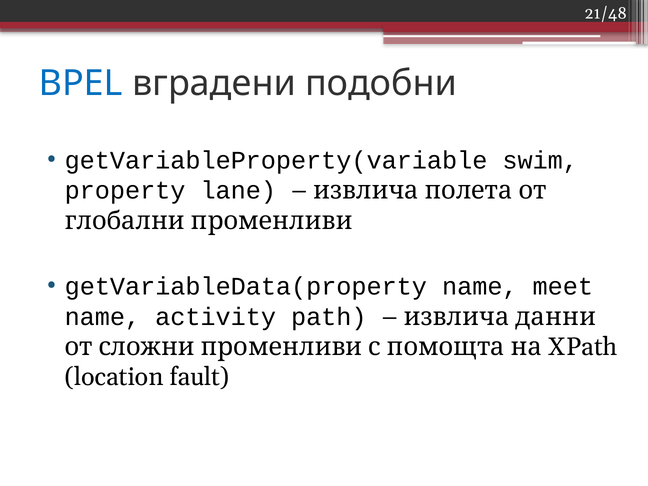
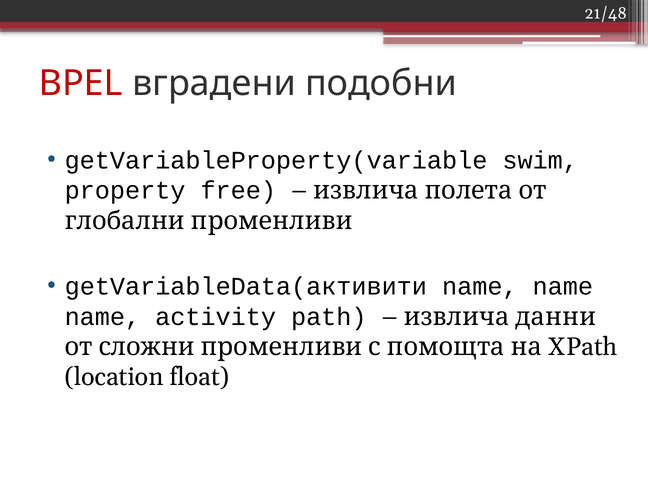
BPEL colour: blue -> red (81, 83)
lane: lane -> free (238, 191)
getVariableData(property: getVariableData(property -> getVariableData(активити (246, 287)
meet: meet -> name (563, 287)
fault: fault -> float (199, 377)
